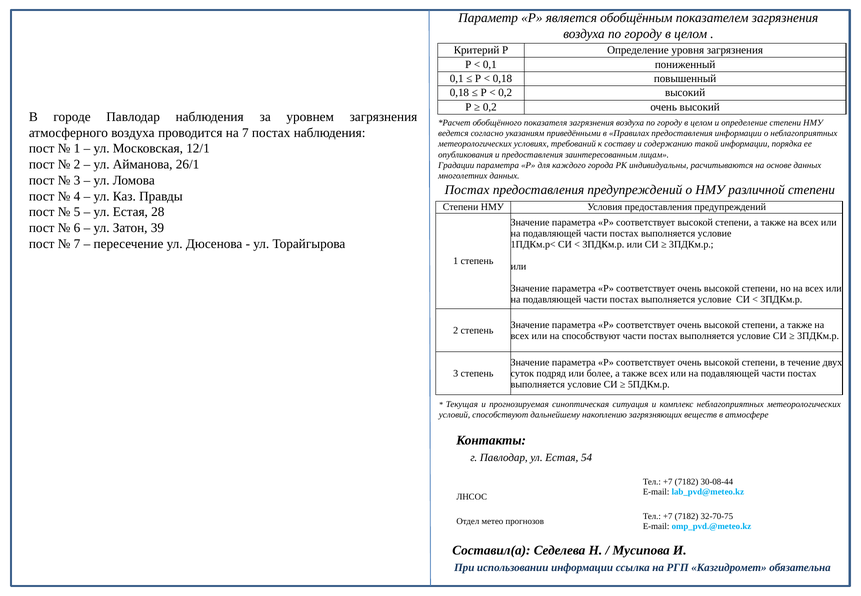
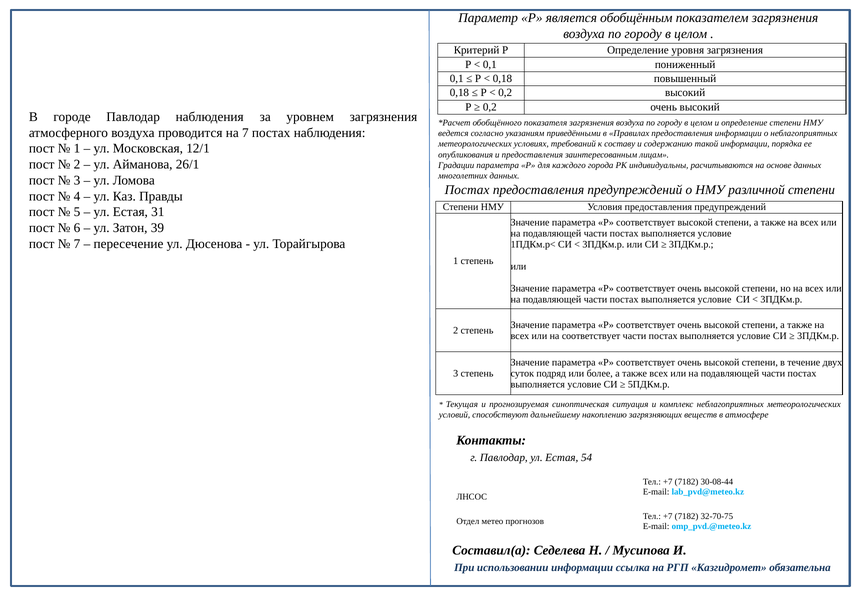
28: 28 -> 31 (158, 212)
на способствуют: способствуют -> соответствует (591, 336)
